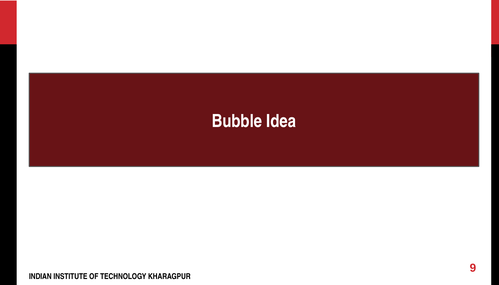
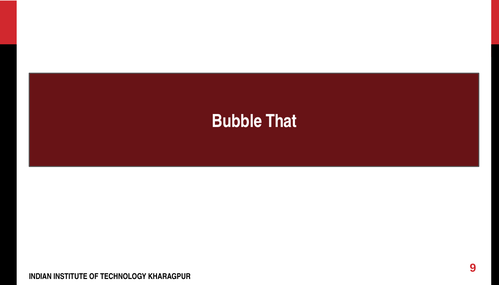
Idea: Idea -> That (281, 121)
